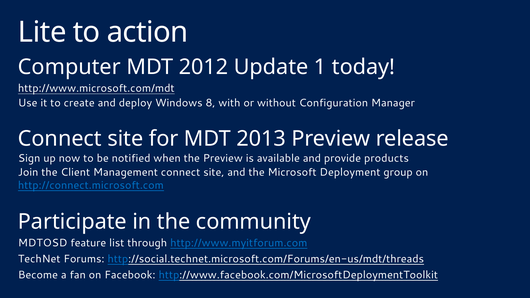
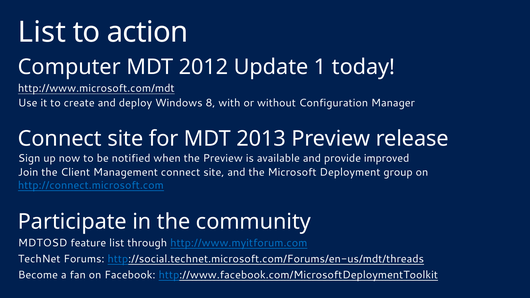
Lite: Lite -> List (42, 32)
products: products -> improved (387, 158)
